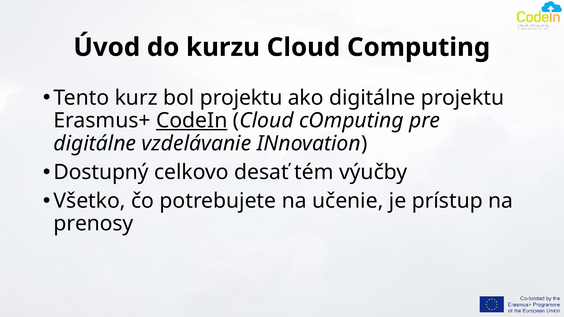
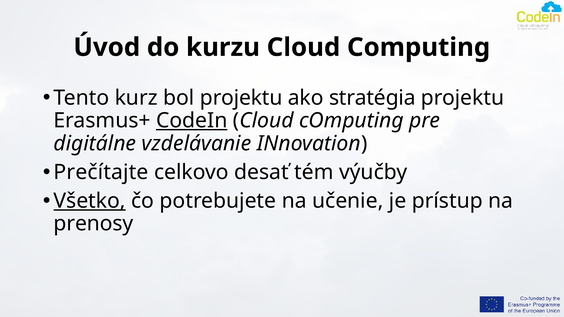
ako digitálne: digitálne -> stratégia (372, 98)
Dostupný: Dostupný -> Prečítajte (101, 172)
Všetko underline: none -> present (90, 201)
